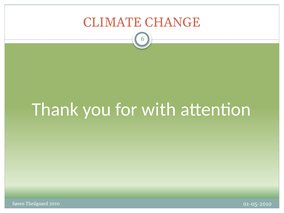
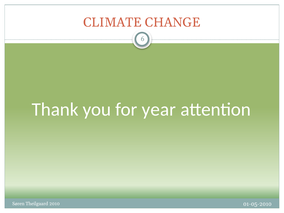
with: with -> year (159, 109)
